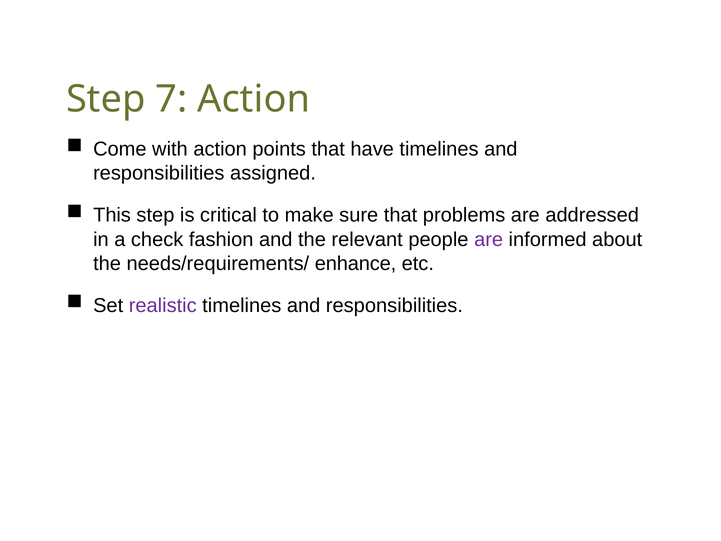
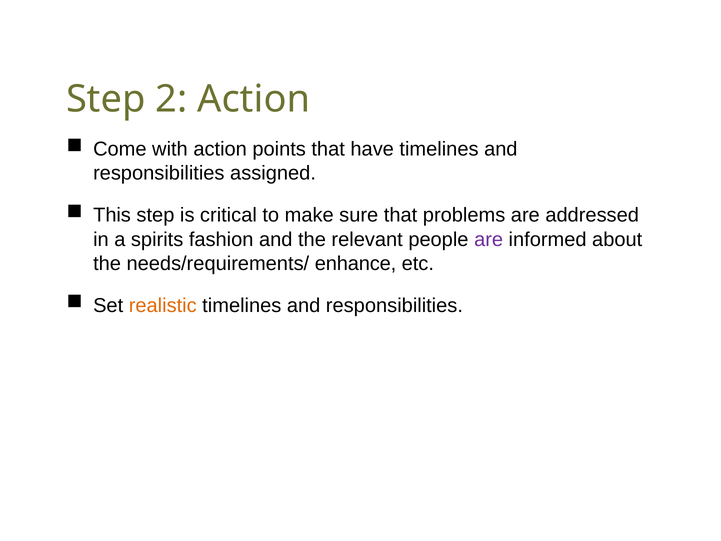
7: 7 -> 2 (171, 99)
check: check -> spirits (157, 239)
realistic colour: purple -> orange (163, 305)
